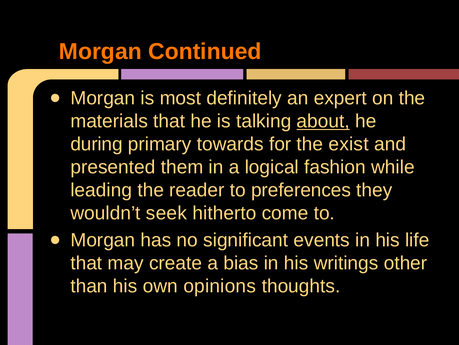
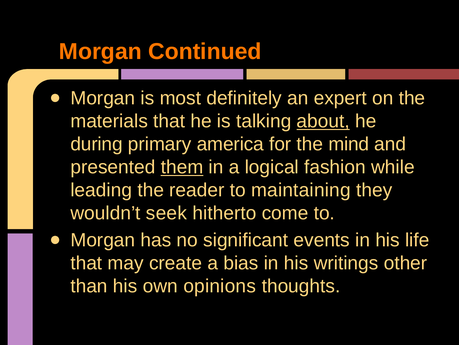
towards: towards -> america (230, 144)
exist: exist -> mind (349, 144)
them underline: none -> present (182, 167)
preferences: preferences -> maintaining (301, 190)
